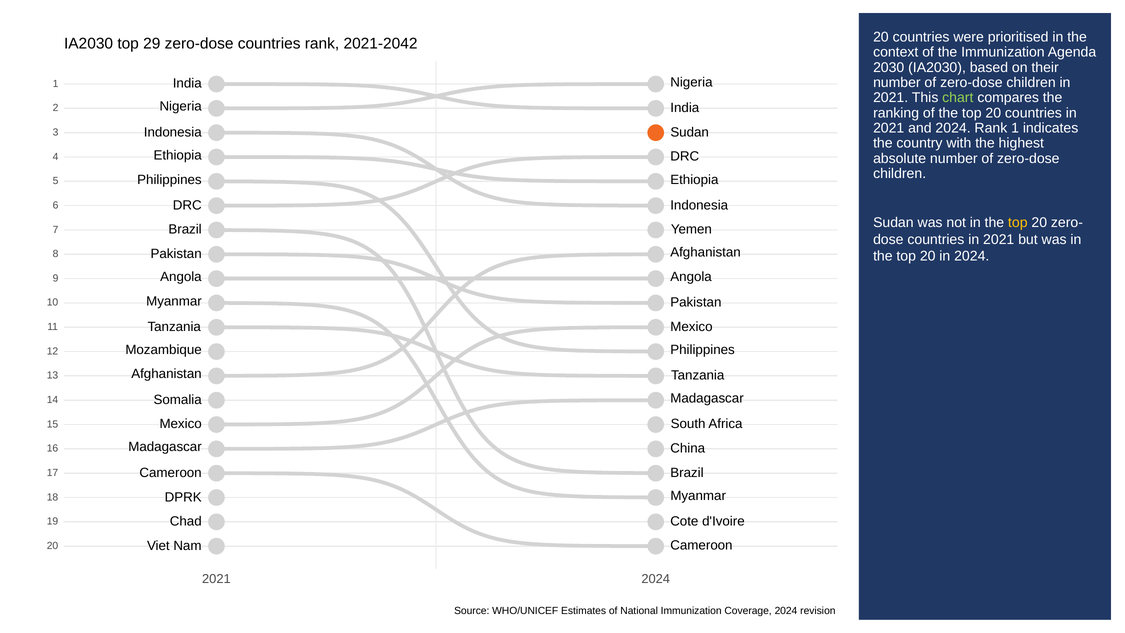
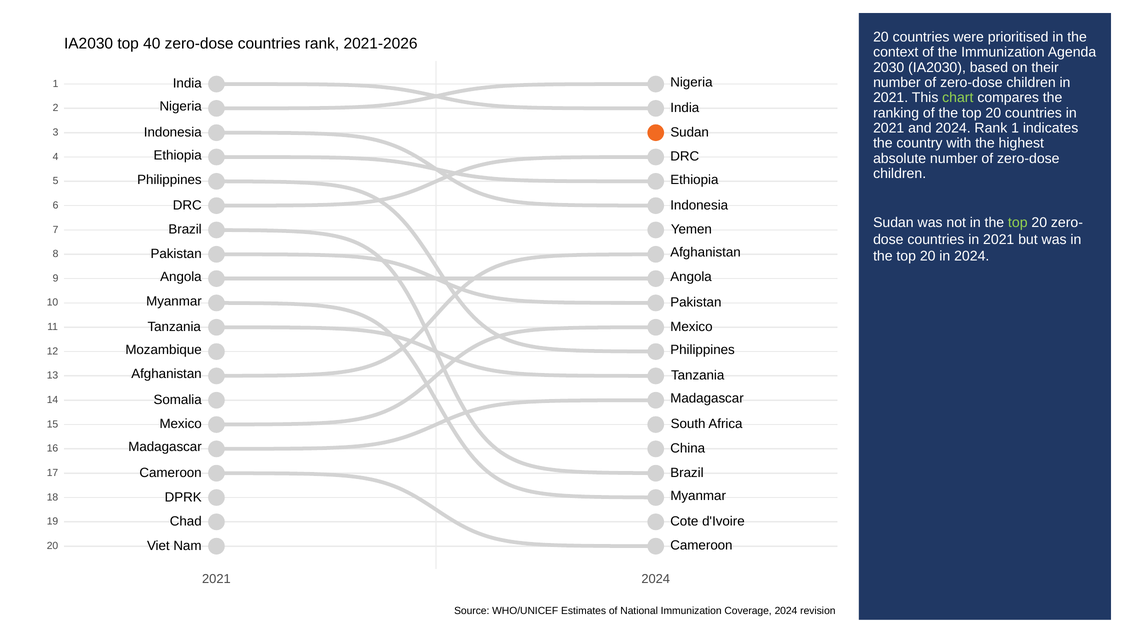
29: 29 -> 40 (152, 44)
2021-2042: 2021-2042 -> 2021-2026 (381, 44)
top colour: yellow -> light green (1018, 222)
